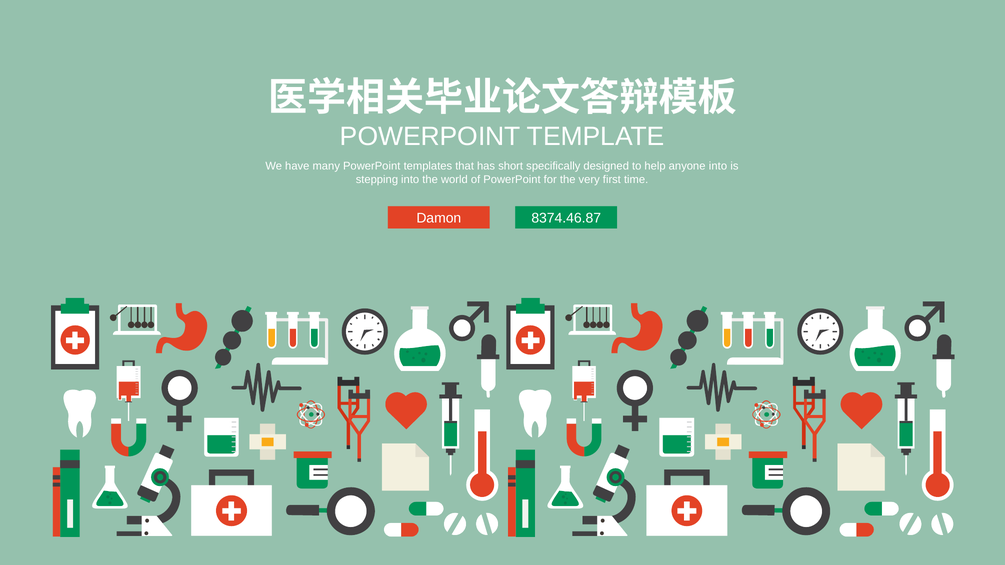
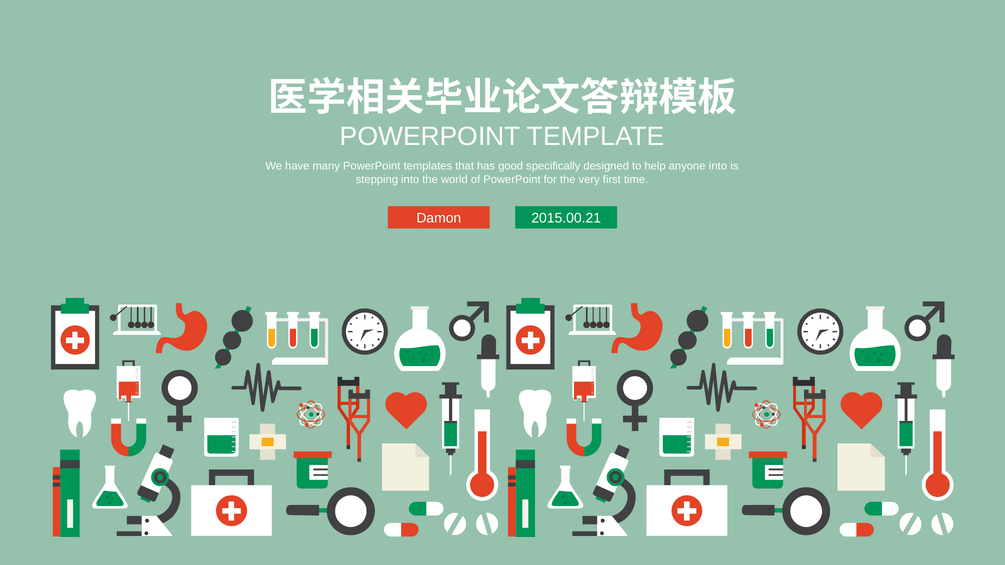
short: short -> good (511, 166)
8374.46.87: 8374.46.87 -> 2015.00.21 (566, 218)
